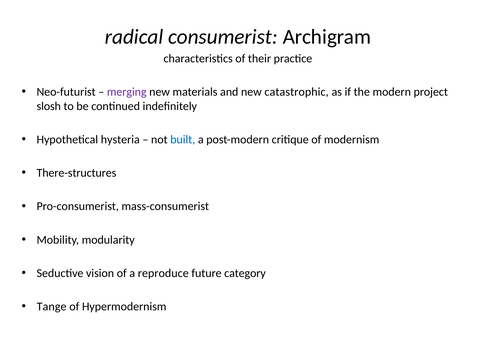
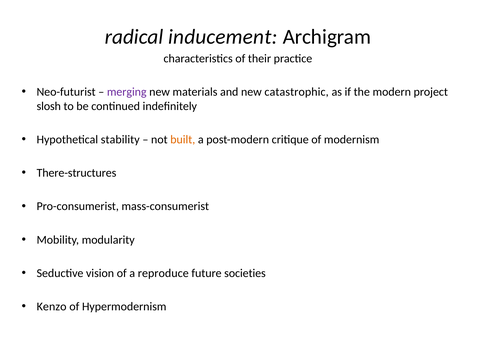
consumerist: consumerist -> inducement (223, 37)
hysteria: hysteria -> stability (120, 139)
built colour: blue -> orange (183, 139)
category: category -> societies (245, 273)
Tange: Tange -> Kenzo (52, 306)
